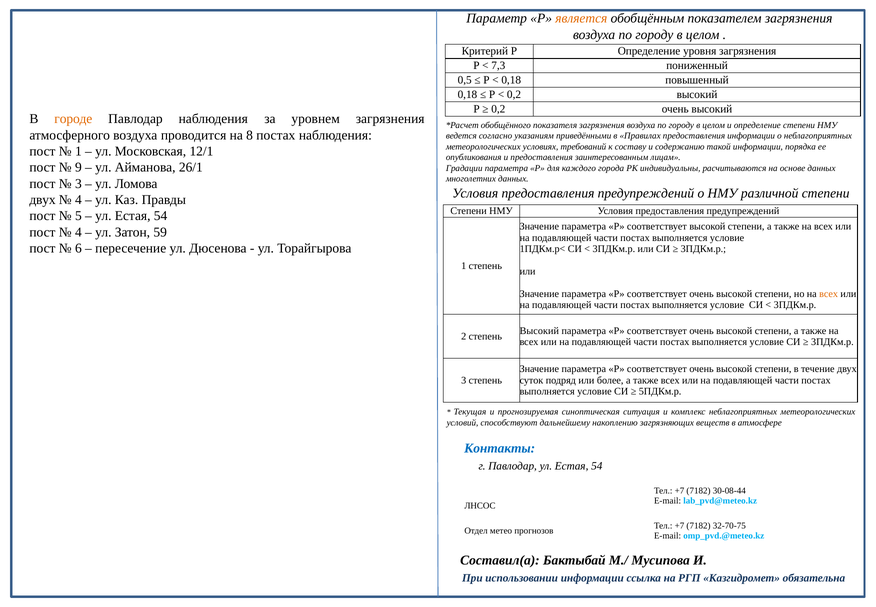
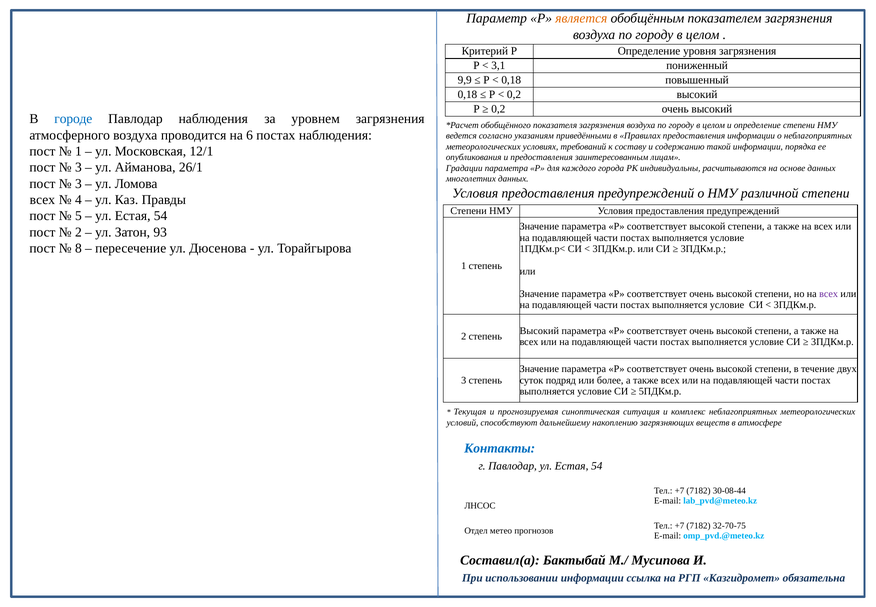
7,3: 7,3 -> 3,1 (498, 66)
0,5: 0,5 -> 9,9 (465, 80)
городе colour: orange -> blue (73, 119)
8: 8 -> 6 (250, 135)
9: 9 -> 3 (78, 167)
двух: двух -> всех (42, 200)
4: 4 -> 2 (78, 232)
59: 59 -> 93 (160, 232)
6: 6 -> 8 (78, 248)
всех colour: orange -> purple (829, 294)
